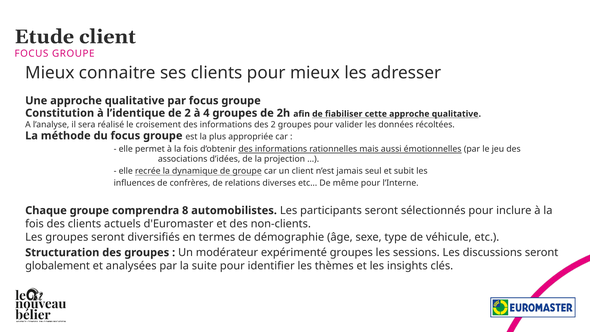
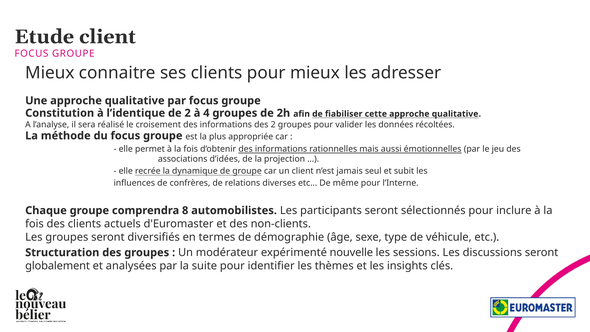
expérimenté groupes: groupes -> nouvelle (351, 252)
